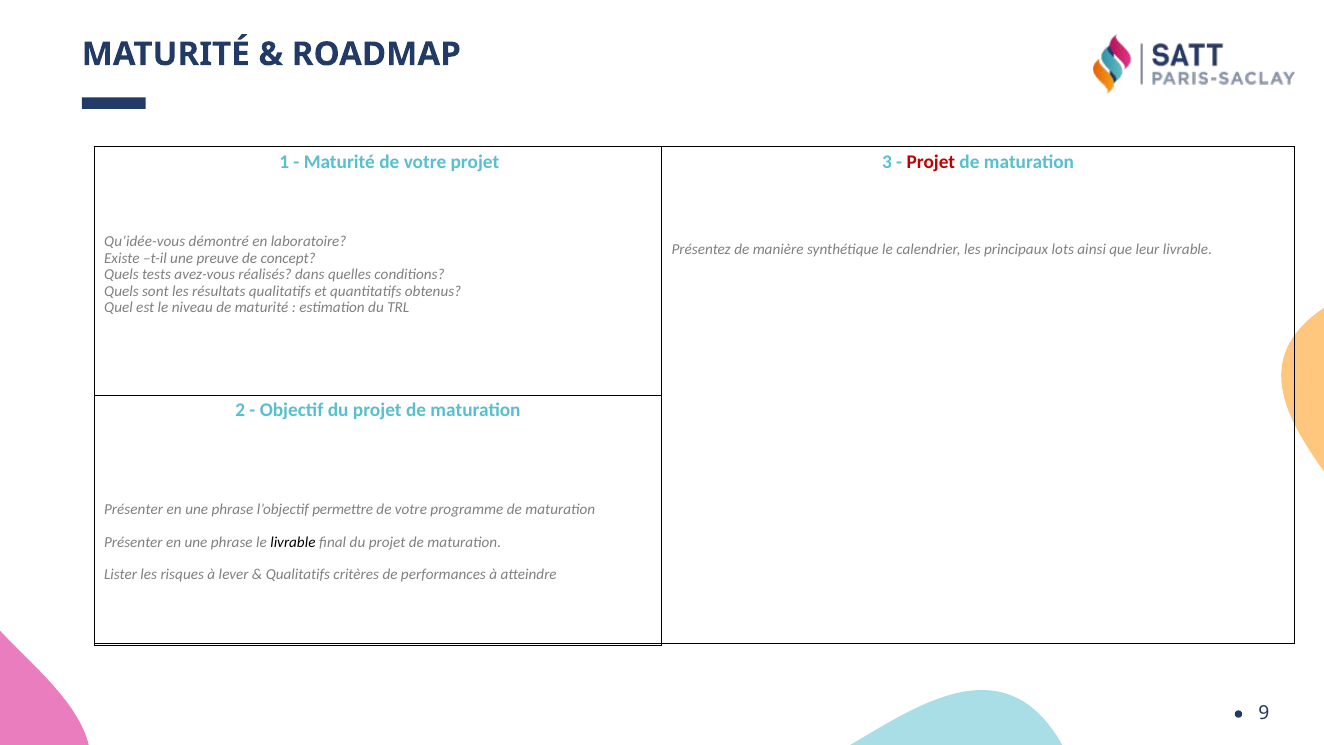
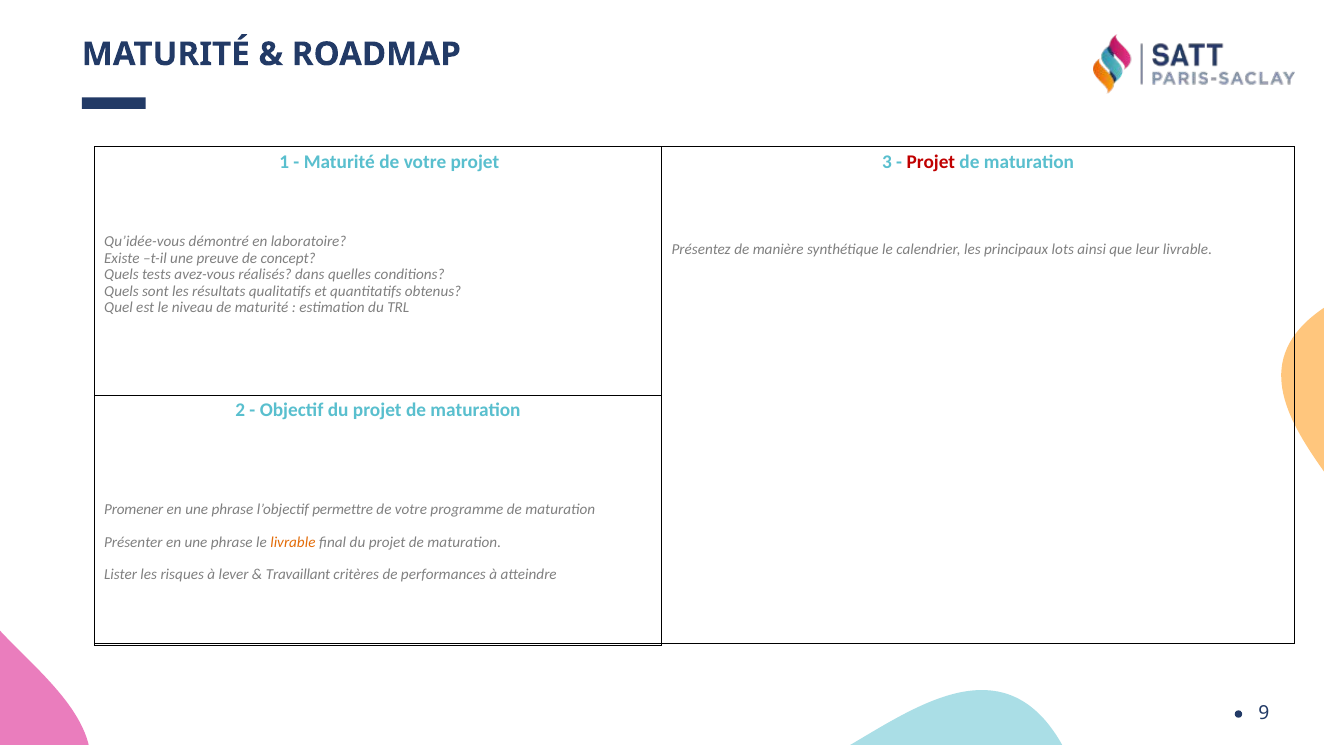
Présenter: Présenter -> Promener (134, 509)
livrable colour: black -> orange (293, 542)
Qualitatifs: Qualitatifs -> Travaillant (298, 575)
